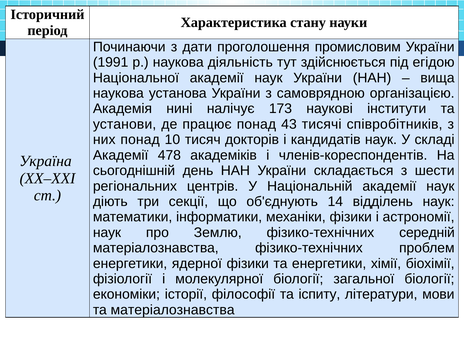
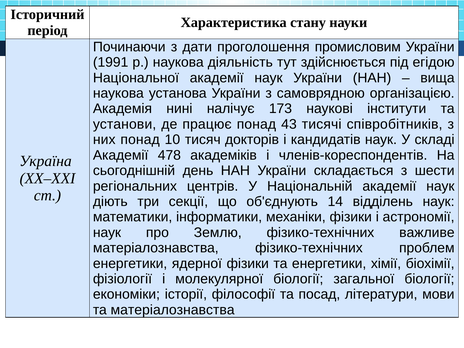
середній: середній -> важливе (427, 233)
іспиту: іспиту -> посад (319, 294)
